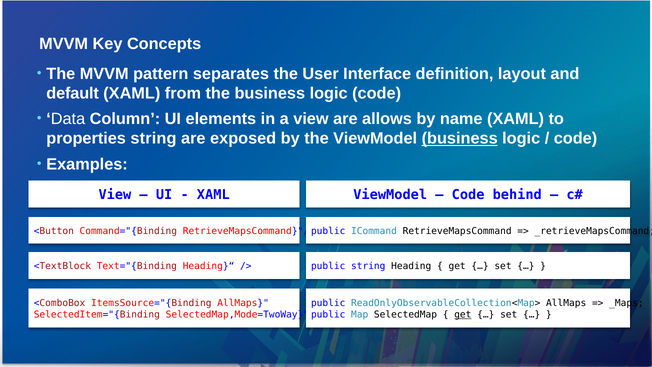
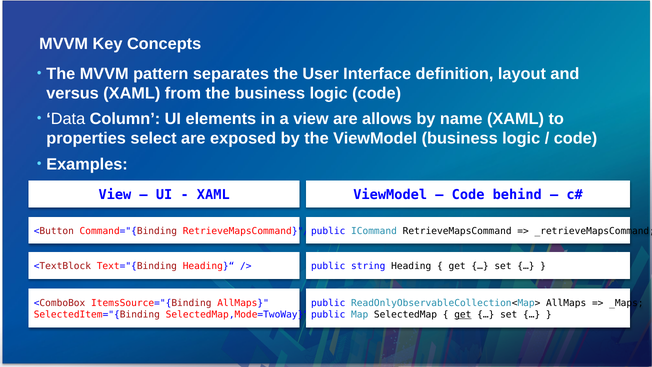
default: default -> versus (73, 93)
properties string: string -> select (154, 138)
business underline: present -> none (460, 138)
